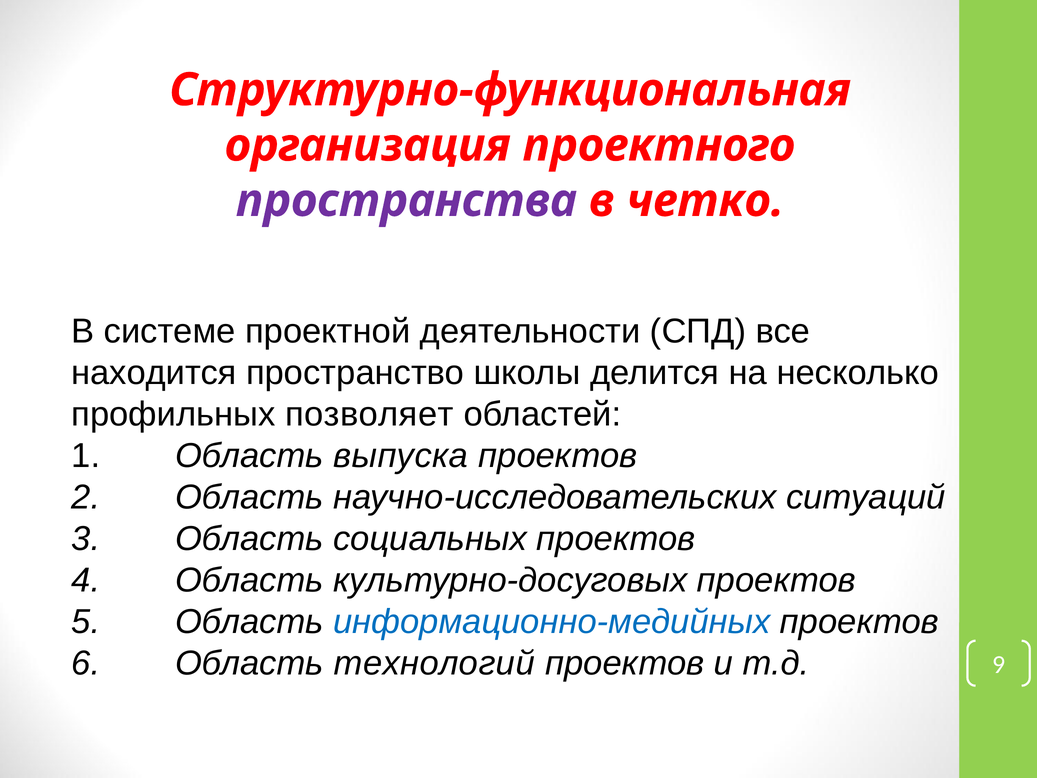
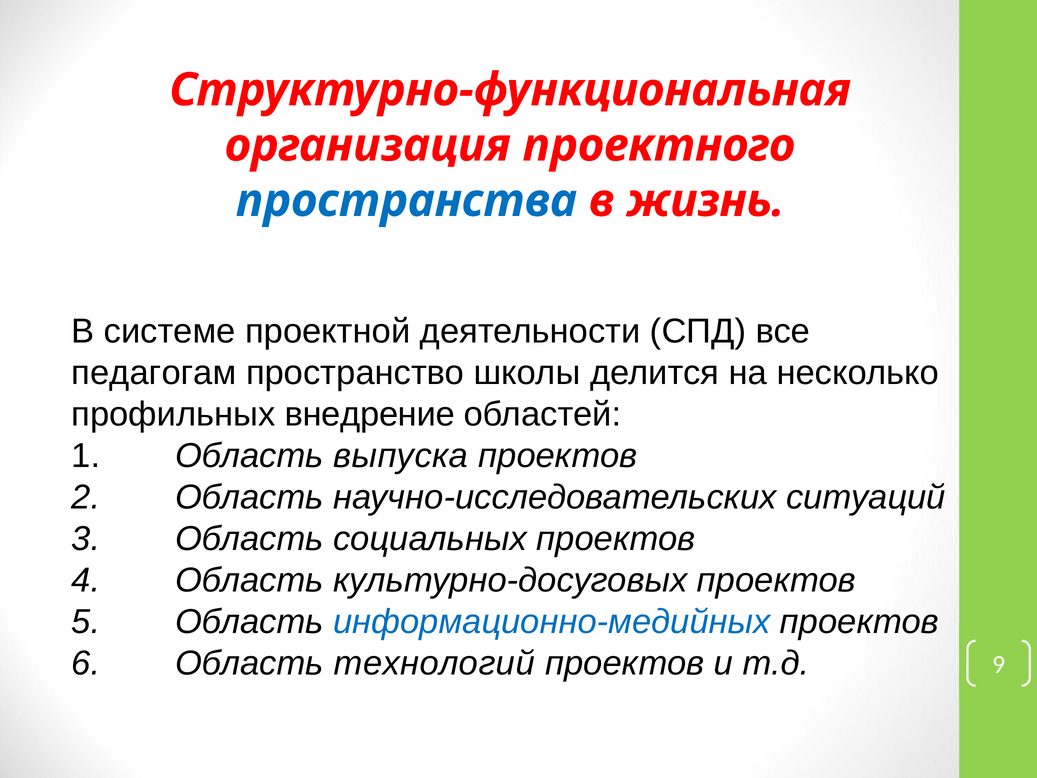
пространства colour: purple -> blue (406, 201)
четко: четко -> жизнь (706, 201)
находится: находится -> педагогам (154, 373)
позволяет: позволяет -> внедрение (370, 414)
